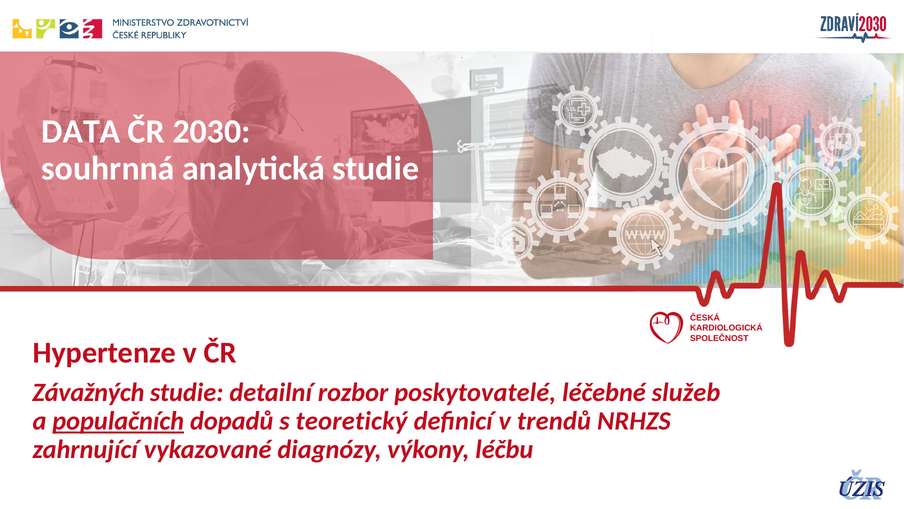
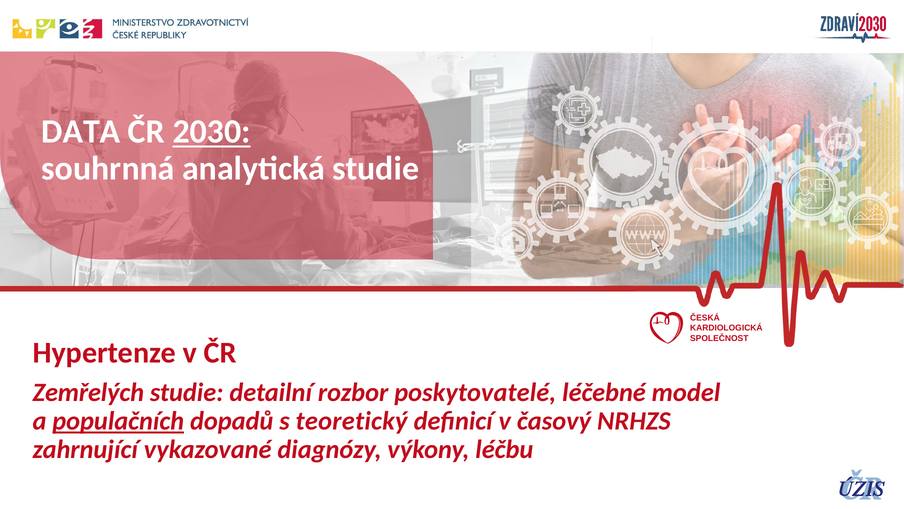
2030 underline: none -> present (212, 132)
Závažných: Závažných -> Zemřelých (88, 392)
služeb: služeb -> model (686, 392)
trendů: trendů -> časový (554, 421)
